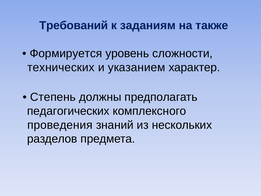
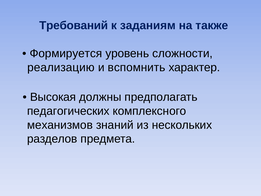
технических: технических -> реализацию (61, 67)
указанием: указанием -> вспомнить (137, 67)
Степень: Степень -> Высокая (53, 97)
проведения: проведения -> механизмов (60, 125)
